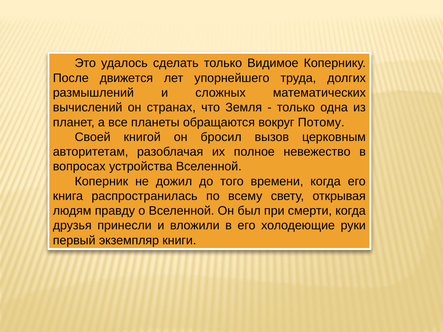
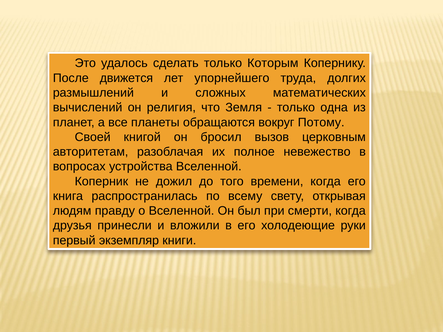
Видимое: Видимое -> Которым (273, 63)
странах: странах -> религия (171, 108)
